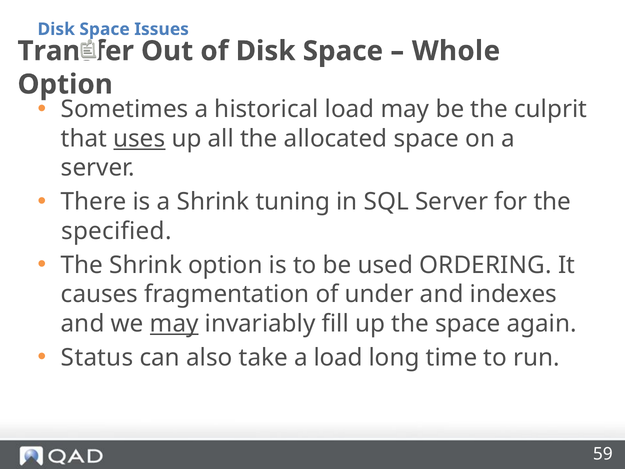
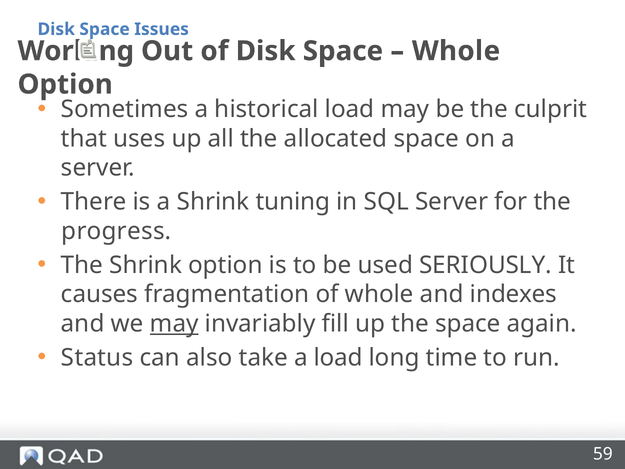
Transfer: Transfer -> Working (76, 51)
uses underline: present -> none (139, 139)
specified: specified -> progress (116, 231)
ORDERING: ORDERING -> SERIOUSLY (486, 265)
of under: under -> whole (379, 294)
